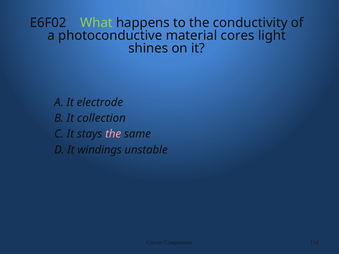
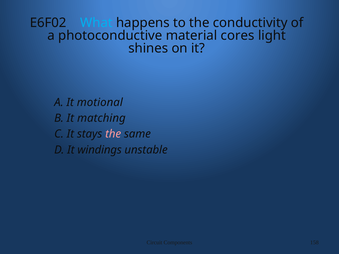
What colour: light green -> light blue (96, 23)
electrode: electrode -> motional (100, 102)
collection: collection -> matching (101, 118)
